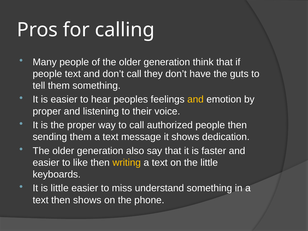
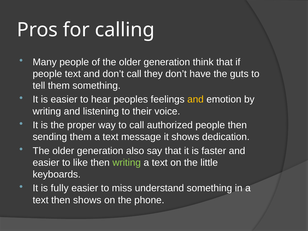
proper: proper -> writing (47, 111)
writing colour: yellow -> light green (127, 163)
is little: little -> fully (60, 188)
